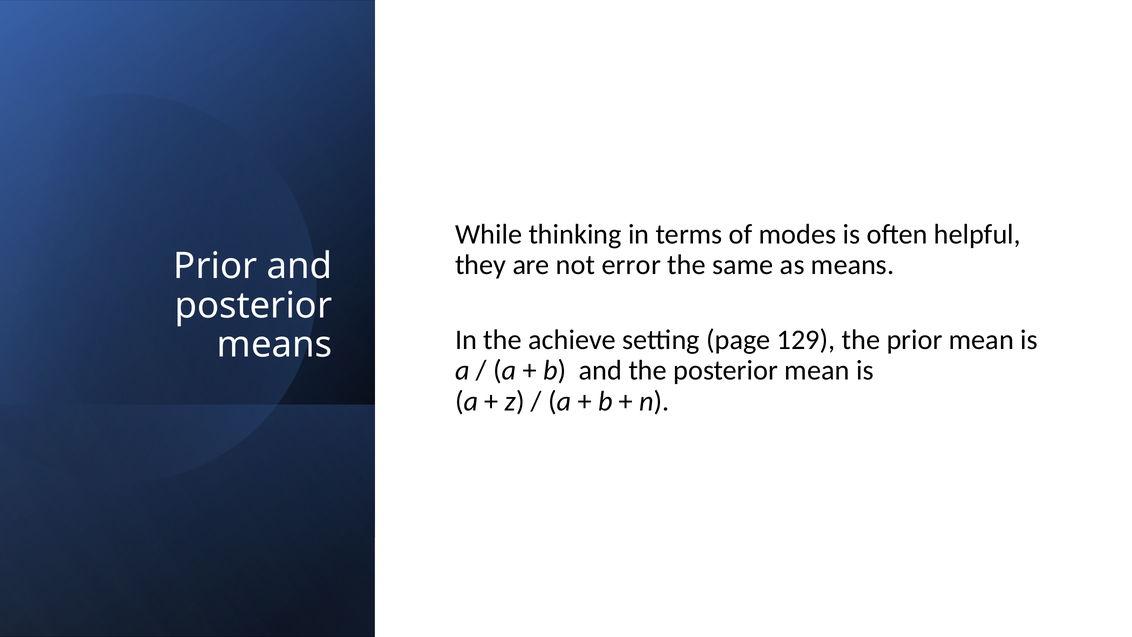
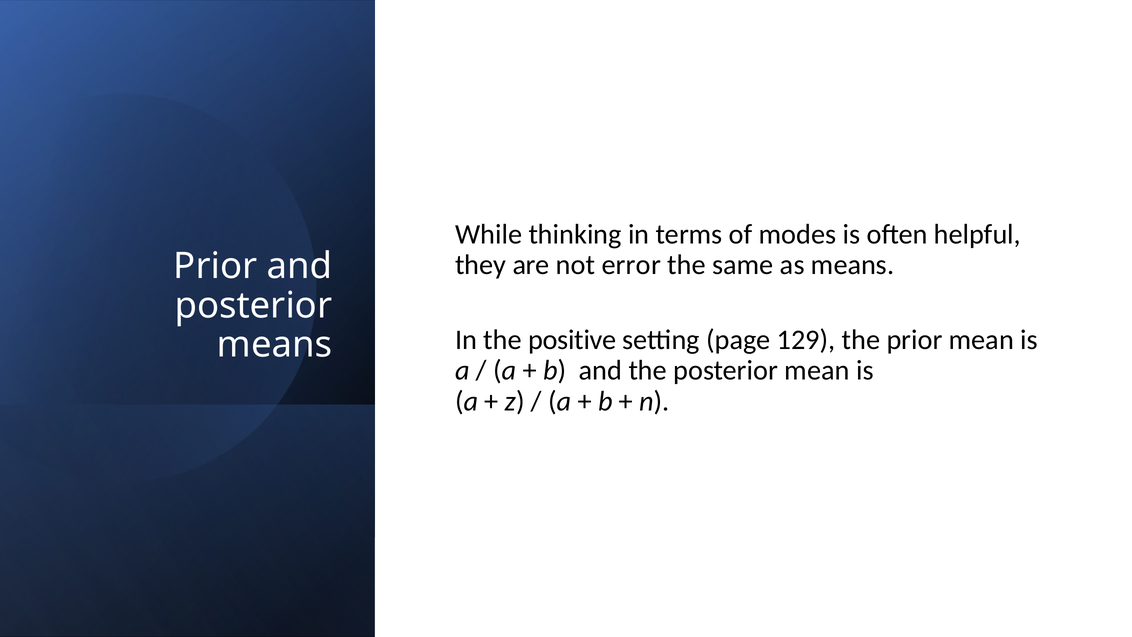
achieve: achieve -> positive (572, 340)
